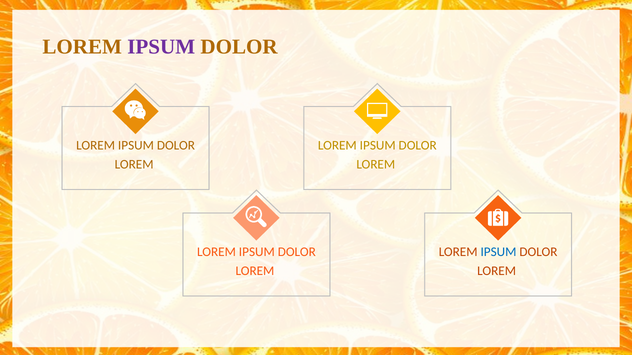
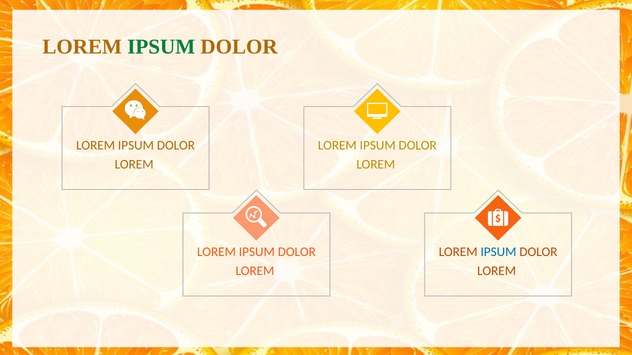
IPSUM colour: purple -> green (161, 47)
